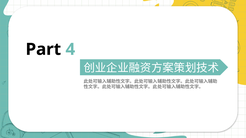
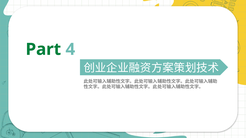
Part colour: black -> green (43, 49)
